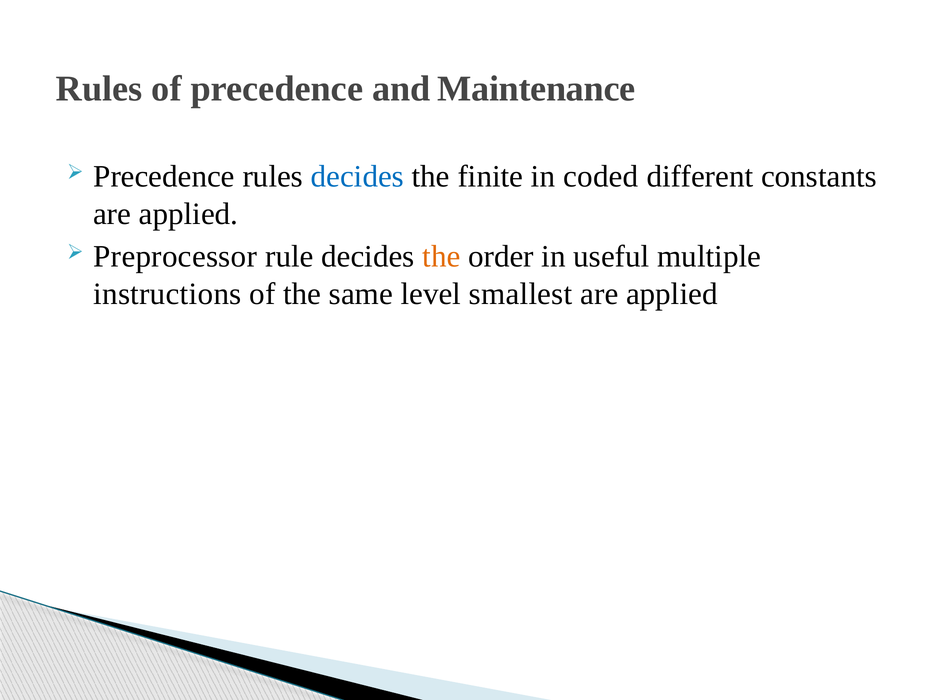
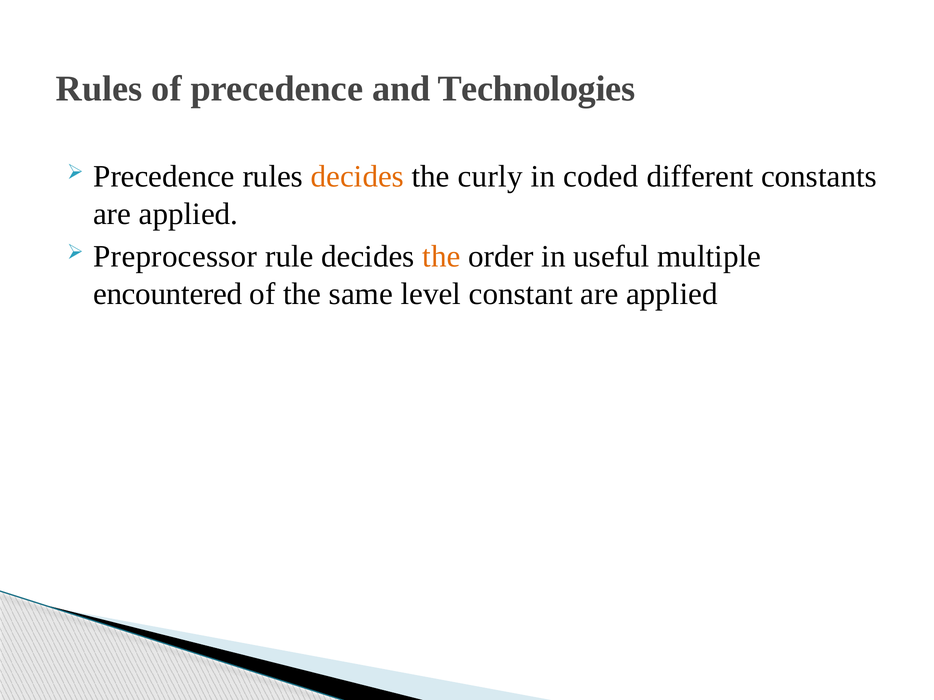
Maintenance: Maintenance -> Technologies (536, 89)
decides colour: blue -> orange (357, 177)
finite: finite -> curly (490, 177)
instructions: instructions -> encountered (168, 294)
smallest: smallest -> constant (521, 294)
